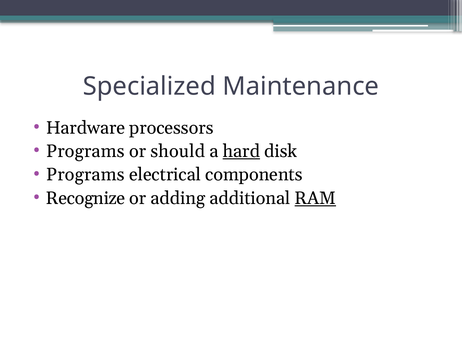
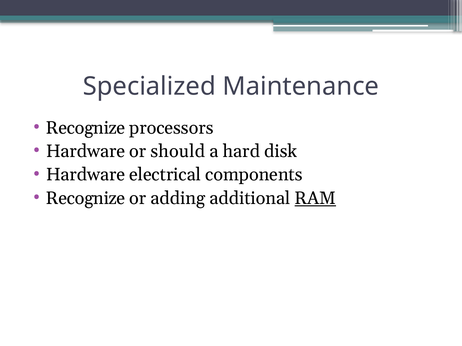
Hardware: Hardware -> Recognize (86, 128)
Programs: Programs -> Hardware (86, 151)
hard underline: present -> none (241, 151)
Programs: Programs -> Hardware (86, 175)
